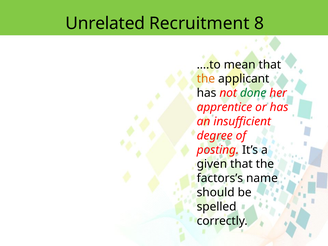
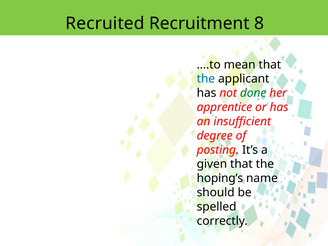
Unrelated: Unrelated -> Recruited (105, 23)
the colour: orange -> blue (206, 79)
factors’s: factors’s -> hoping’s (220, 178)
